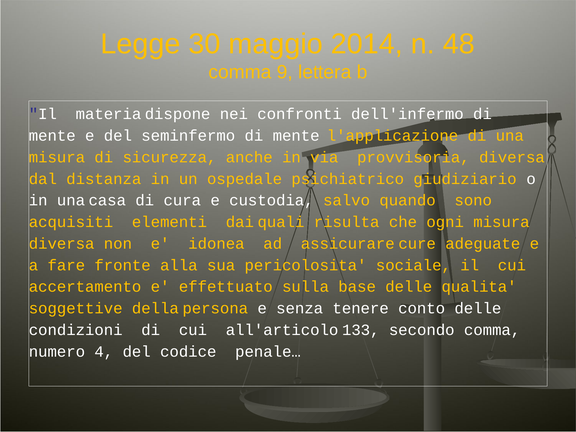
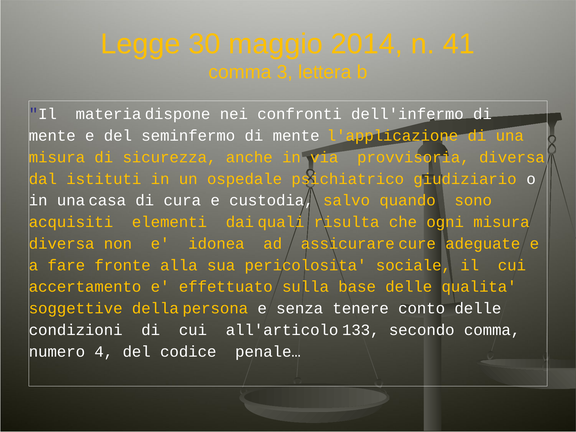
48: 48 -> 41 (459, 44)
9: 9 -> 3 (285, 72)
distanza: distanza -> istituti (104, 179)
